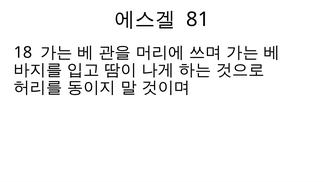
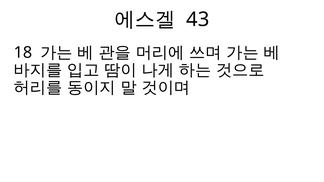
81: 81 -> 43 (198, 20)
